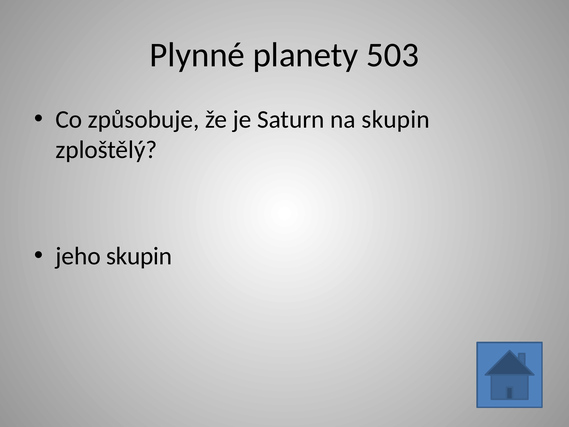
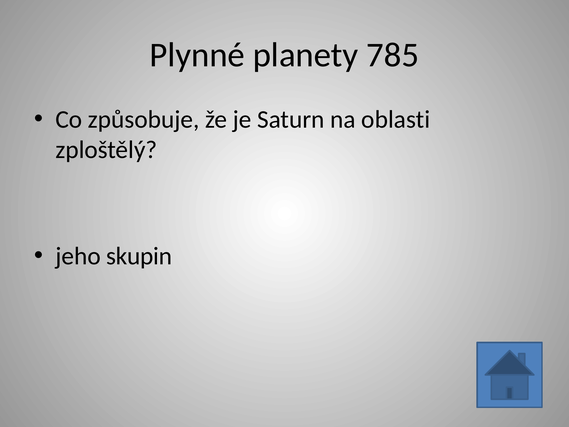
503: 503 -> 785 (393, 55)
na skupin: skupin -> oblasti (396, 119)
